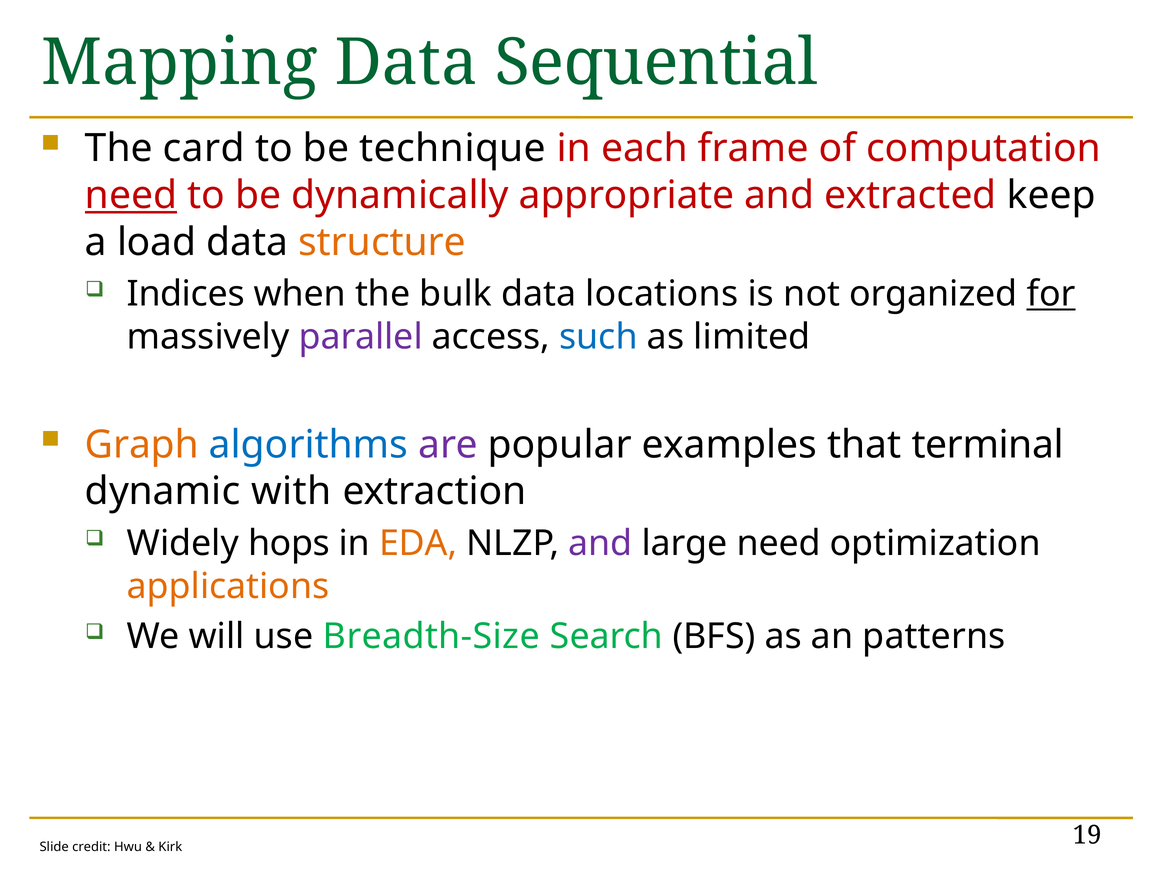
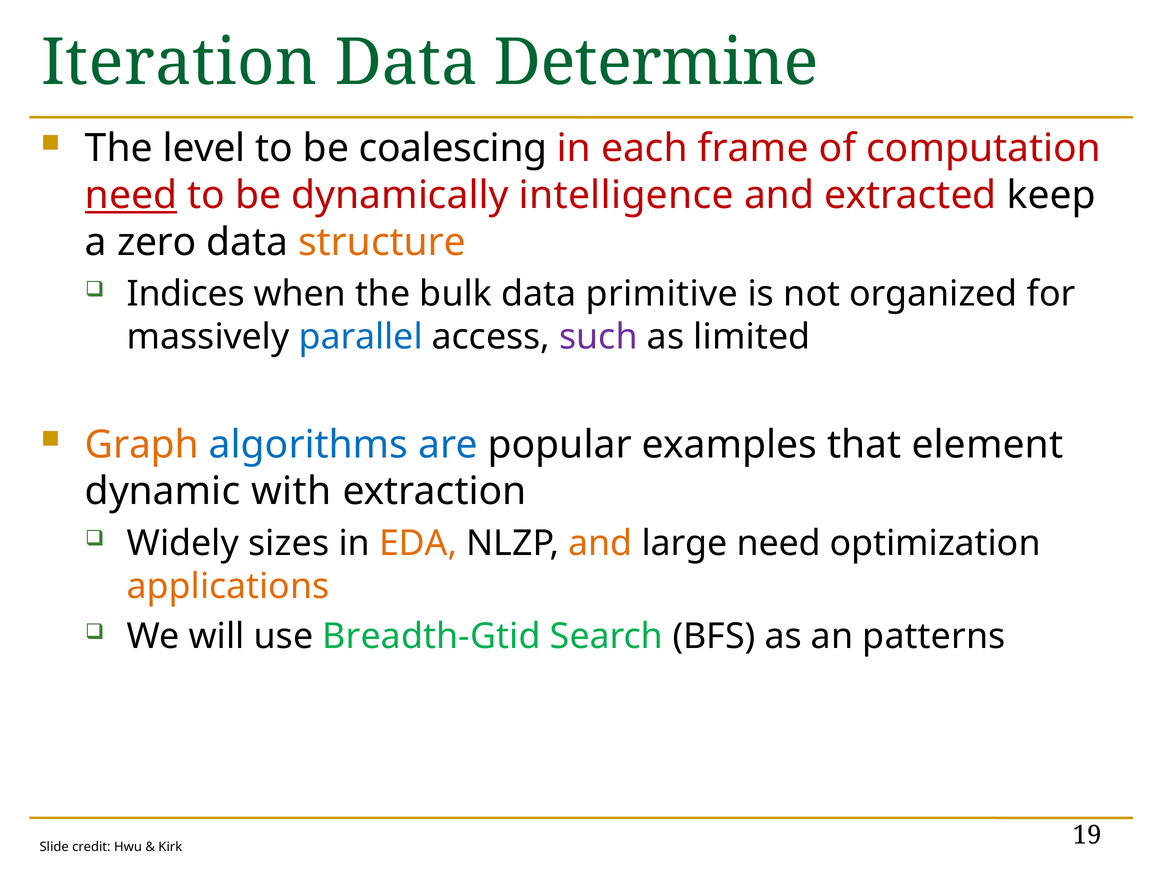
Mapping: Mapping -> Iteration (179, 63)
Sequential: Sequential -> Determine (656, 63)
card: card -> level (204, 149)
technique: technique -> coalescing (453, 149)
appropriate: appropriate -> intelligence (626, 195)
load: load -> zero (157, 242)
locations: locations -> primitive (662, 294)
for underline: present -> none (1051, 294)
parallel colour: purple -> blue (361, 337)
such colour: blue -> purple (599, 337)
are colour: purple -> blue (448, 445)
terminal: terminal -> element (987, 445)
hops: hops -> sizes (289, 543)
and colour: purple -> orange (600, 543)
Breadth-Size: Breadth-Size -> Breadth-Gtid (431, 636)
